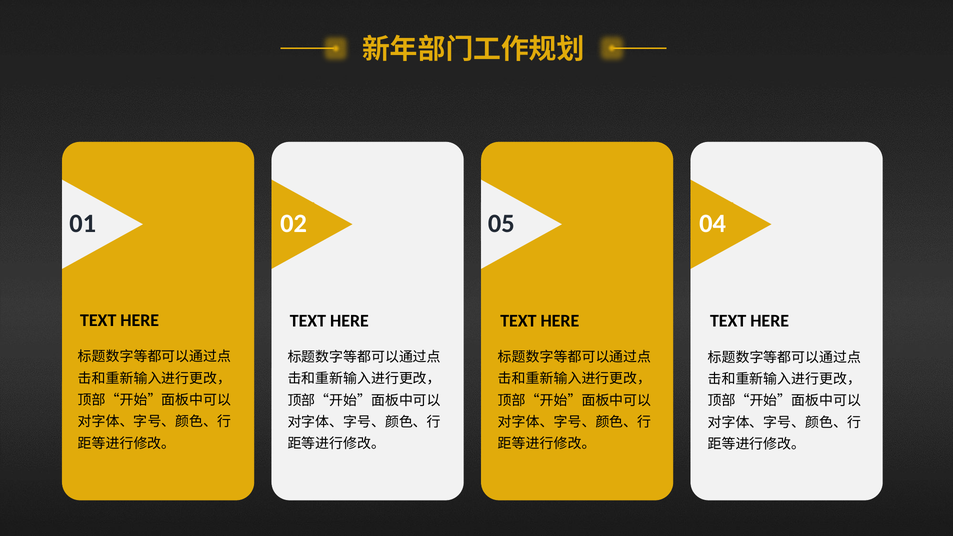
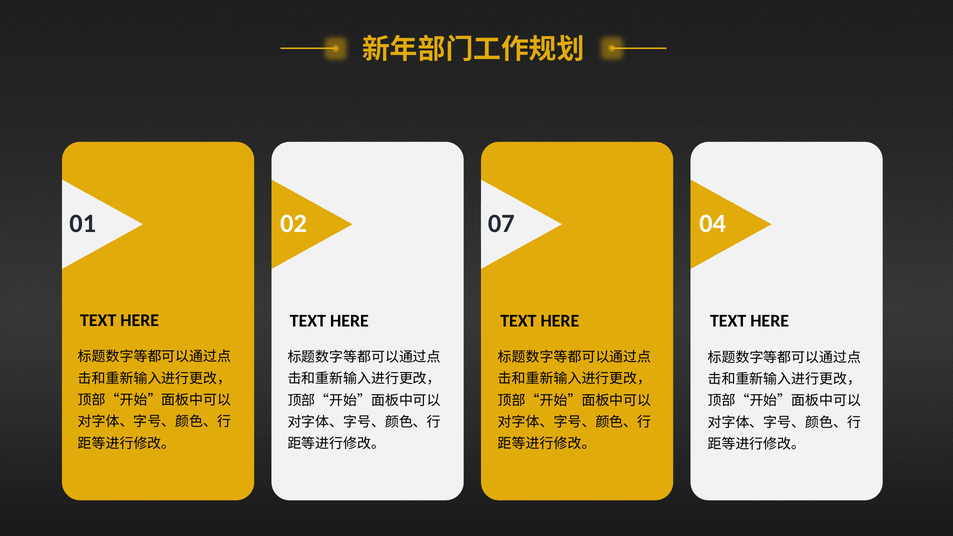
05: 05 -> 07 (501, 224)
